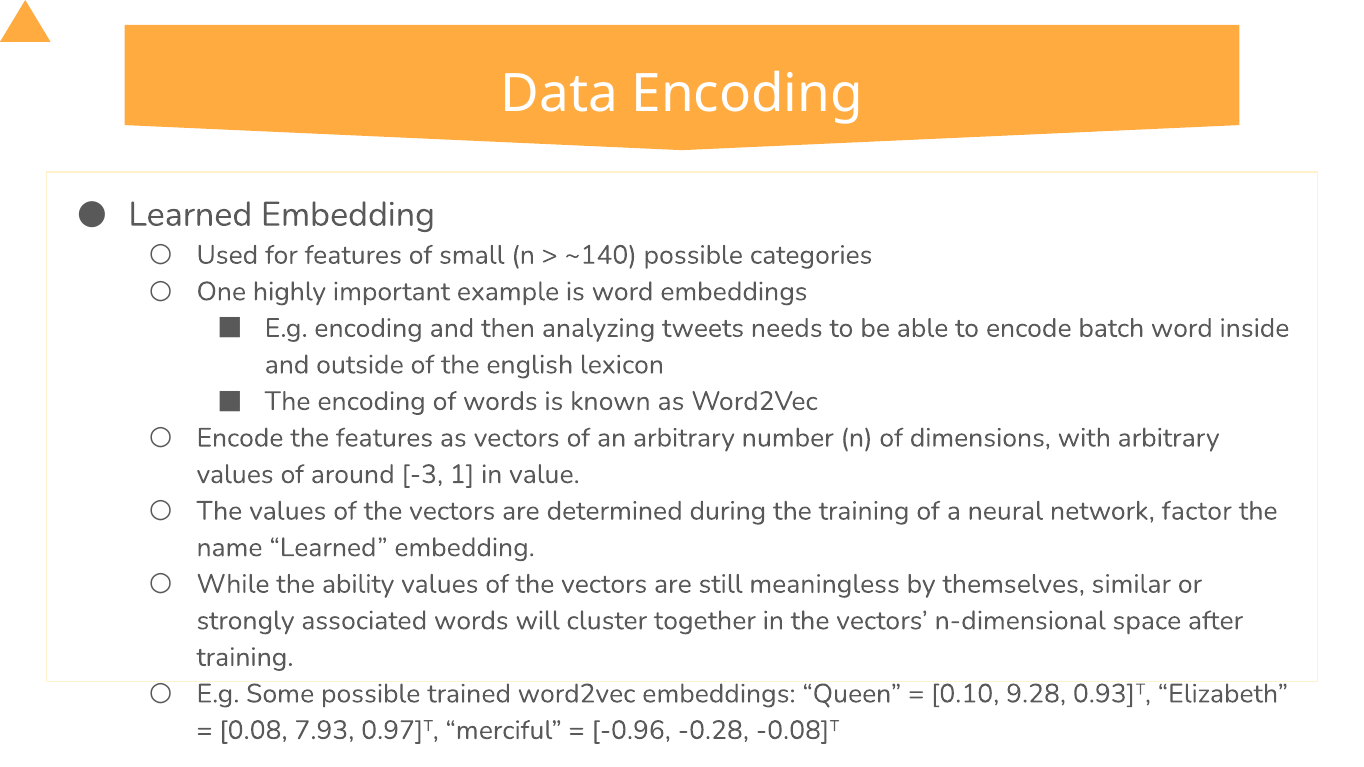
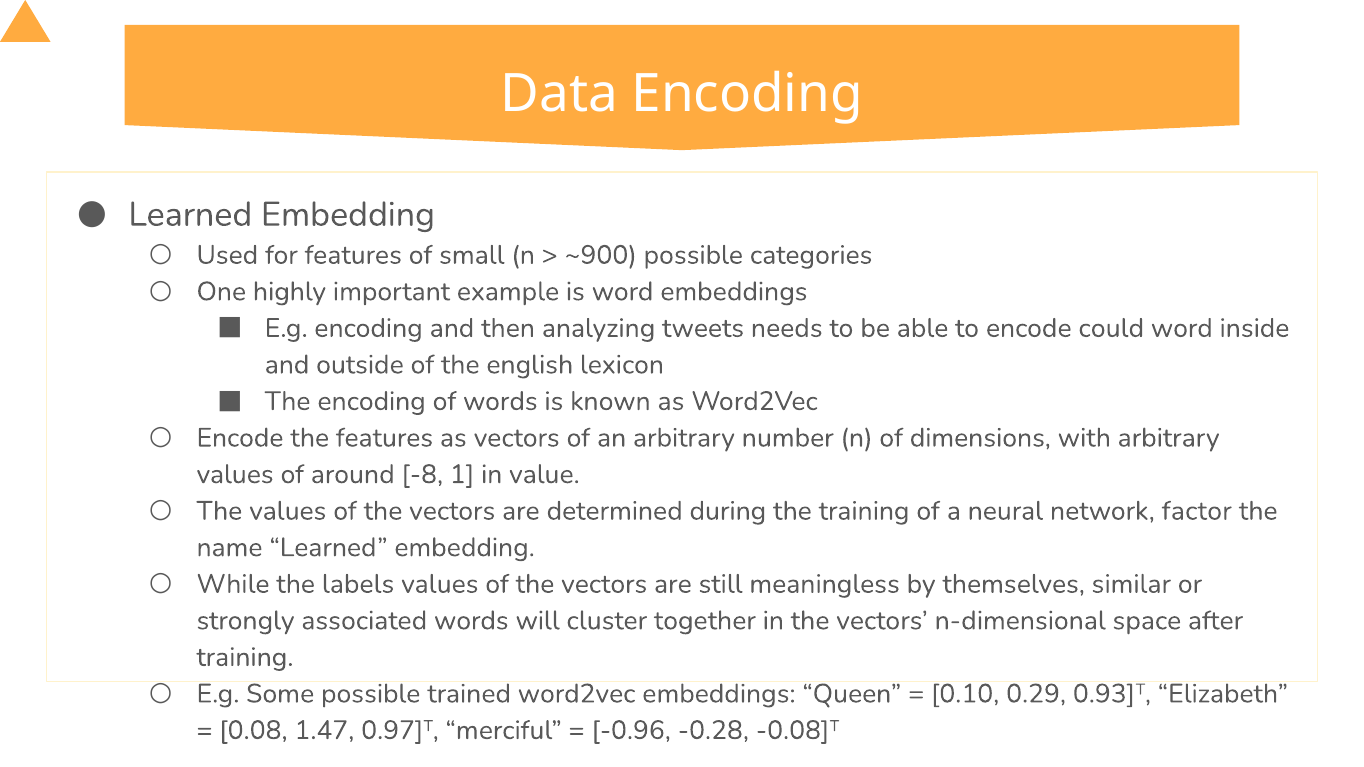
~140: ~140 -> ~900 (601, 255)
batch: batch -> could (1111, 328)
-3: -3 -> -8 (422, 474)
ability: ability -> labels (358, 584)
9.28: 9.28 -> 0.29 (1036, 694)
7.93: 7.93 -> 1.47 (324, 730)
